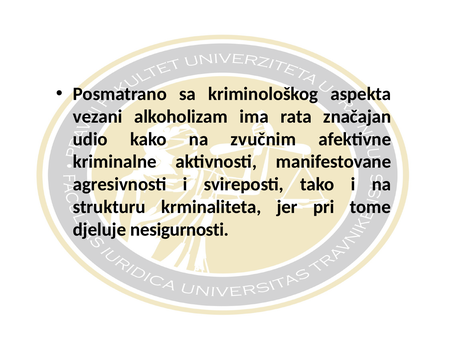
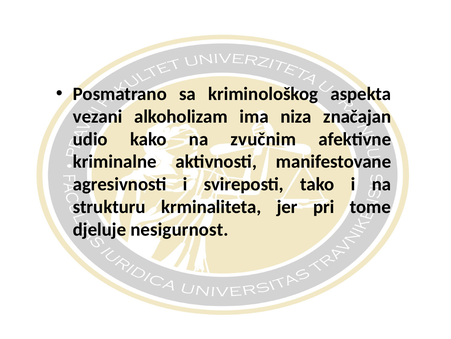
rata: rata -> niza (296, 116)
nesigurnosti: nesigurnosti -> nesigurnost (179, 229)
